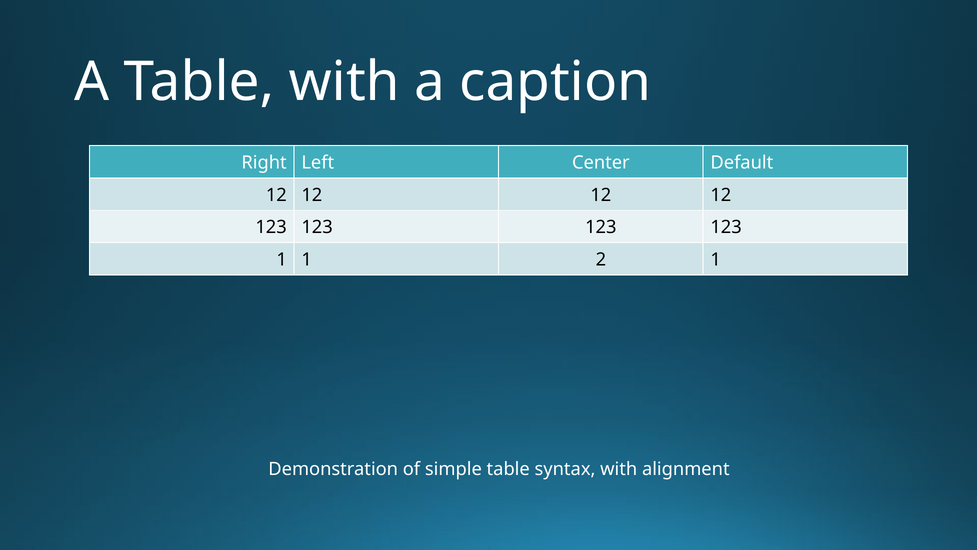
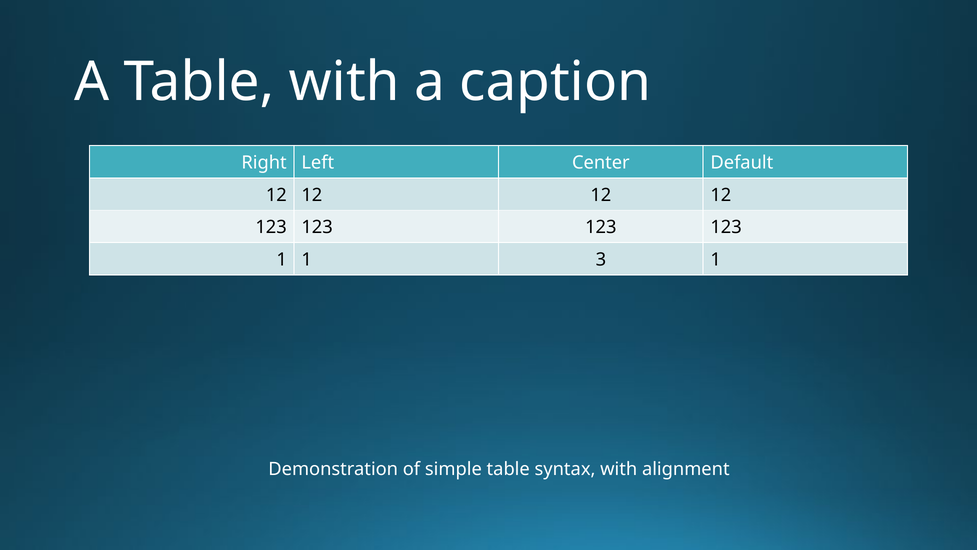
2: 2 -> 3 (601, 260)
